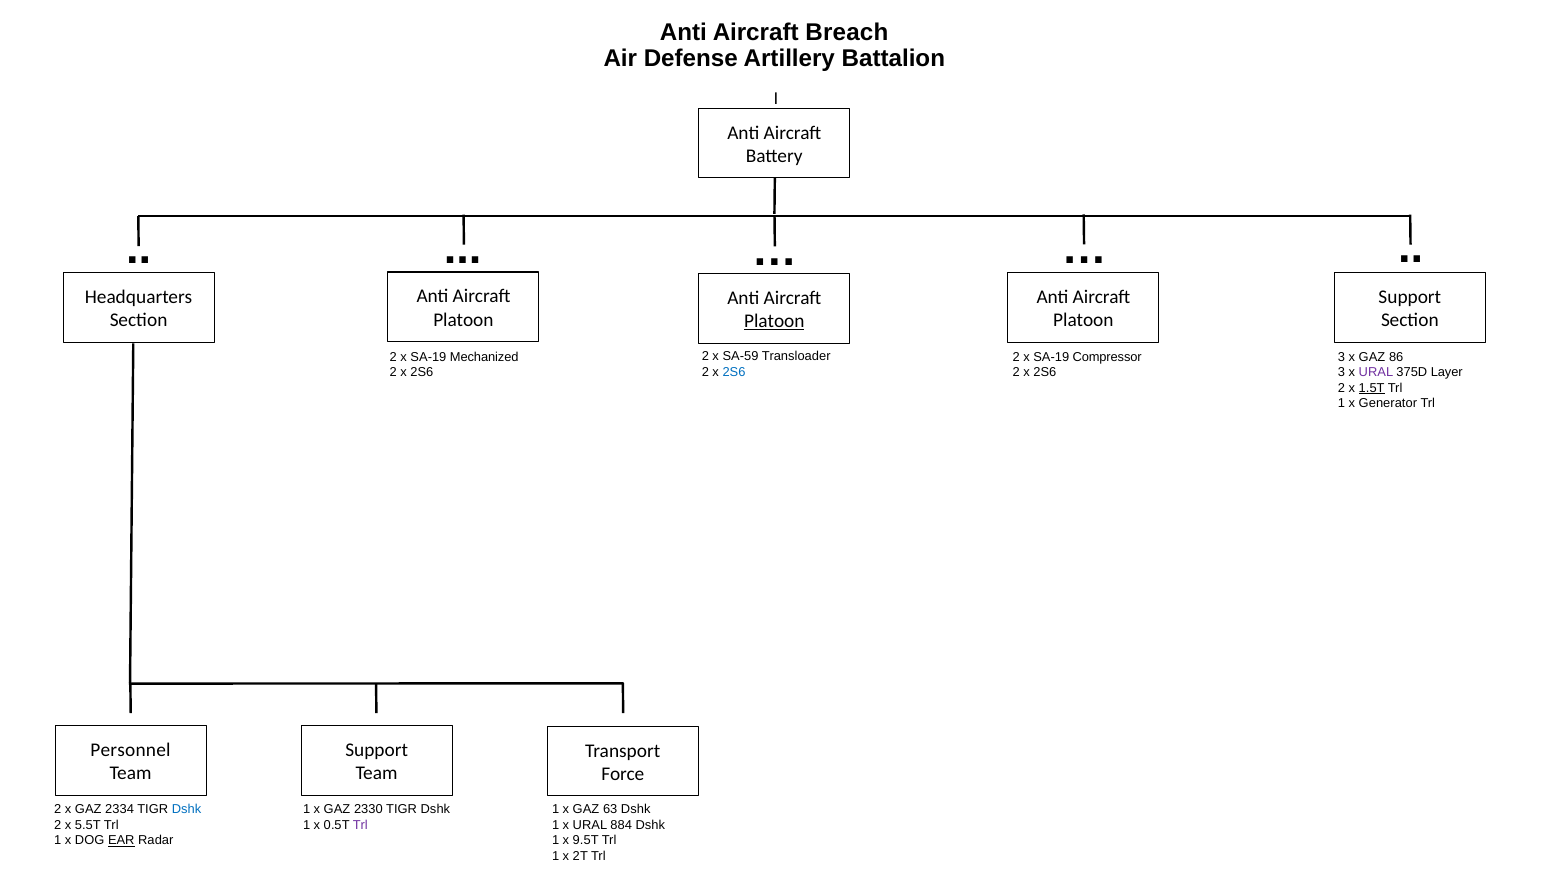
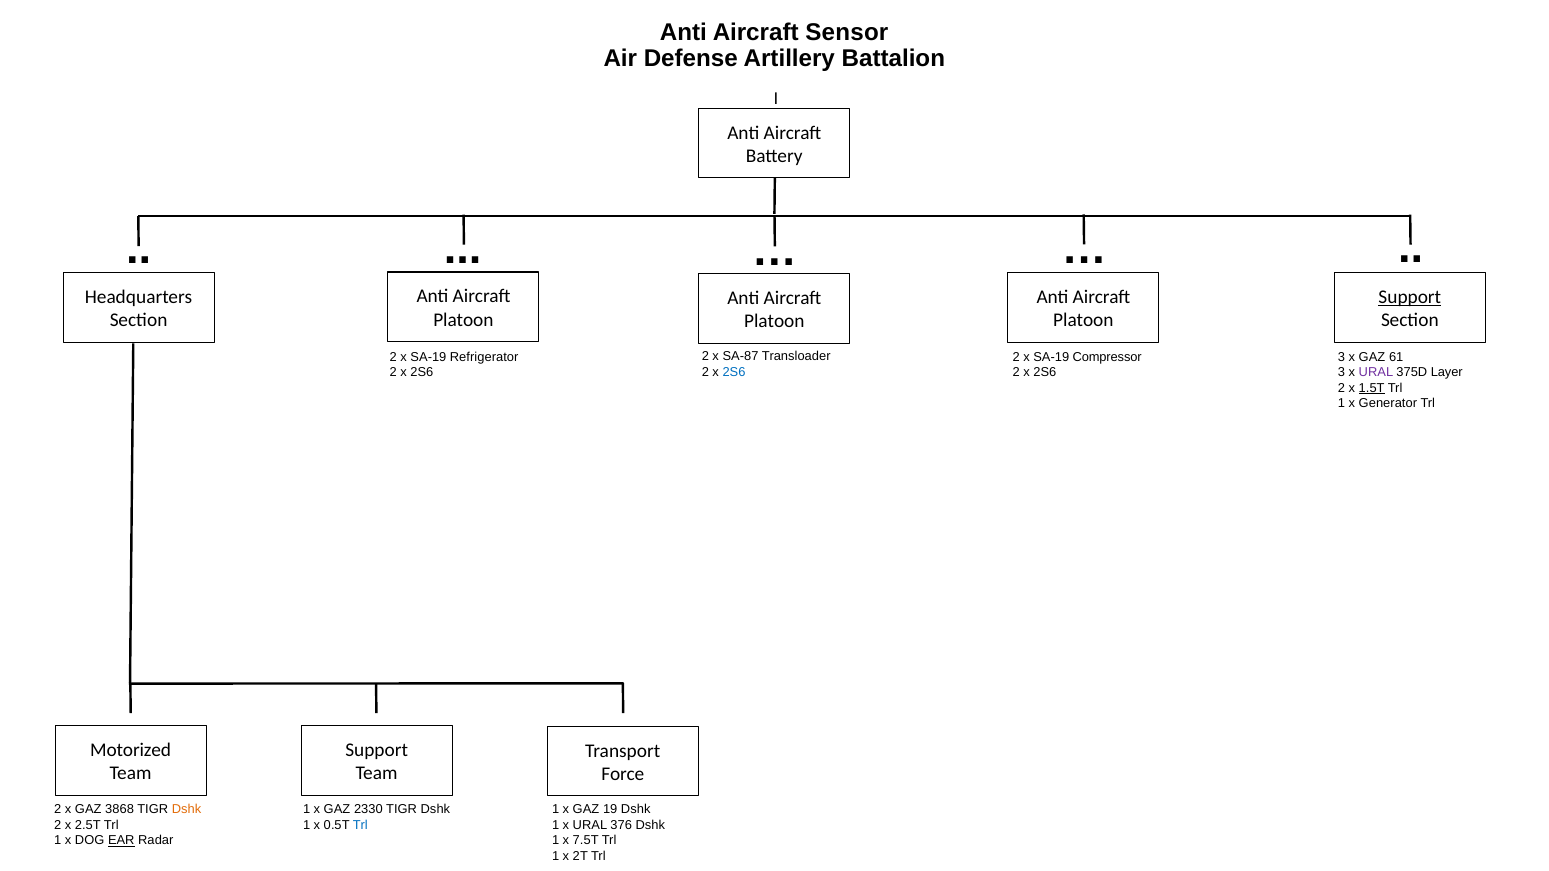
Breach: Breach -> Sensor (847, 32)
Support underline: none -> present (1410, 297)
Platoon underline: present -> none (774, 322)
SA-59: SA-59 -> SA-87 (740, 357)
Mechanized: Mechanized -> Refrigerator (484, 357)
86: 86 -> 61 (1396, 357)
Personnel: Personnel -> Motorized (131, 750)
2334: 2334 -> 3868 (120, 810)
Dshk colour: blue -> orange (187, 810)
63: 63 -> 19 (610, 810)
5.5T: 5.5T -> 2.5T (88, 825)
Trl colour: purple -> blue (360, 825)
884: 884 -> 376 (621, 825)
9.5T: 9.5T -> 7.5T (586, 841)
